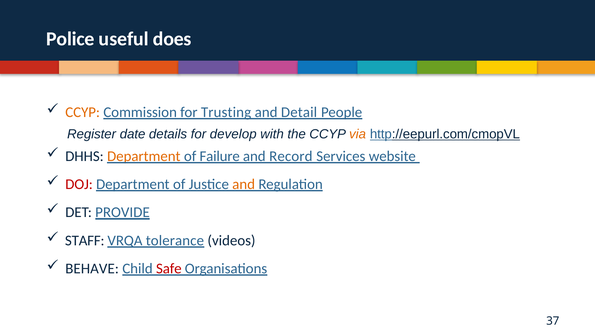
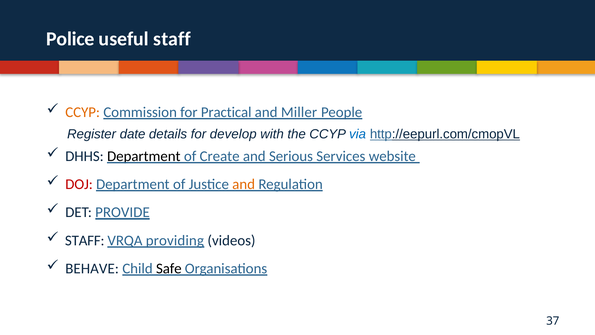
useful does: does -> staff (172, 39)
Trusting: Trusting -> Practical (226, 112)
Detail: Detail -> Miller (299, 112)
via colour: orange -> blue (358, 134)
Department colour: orange -> black (144, 156)
Failure: Failure -> Create (220, 156)
Record: Record -> Serious (291, 156)
tolerance: tolerance -> providing (175, 240)
Safe colour: red -> black (169, 268)
